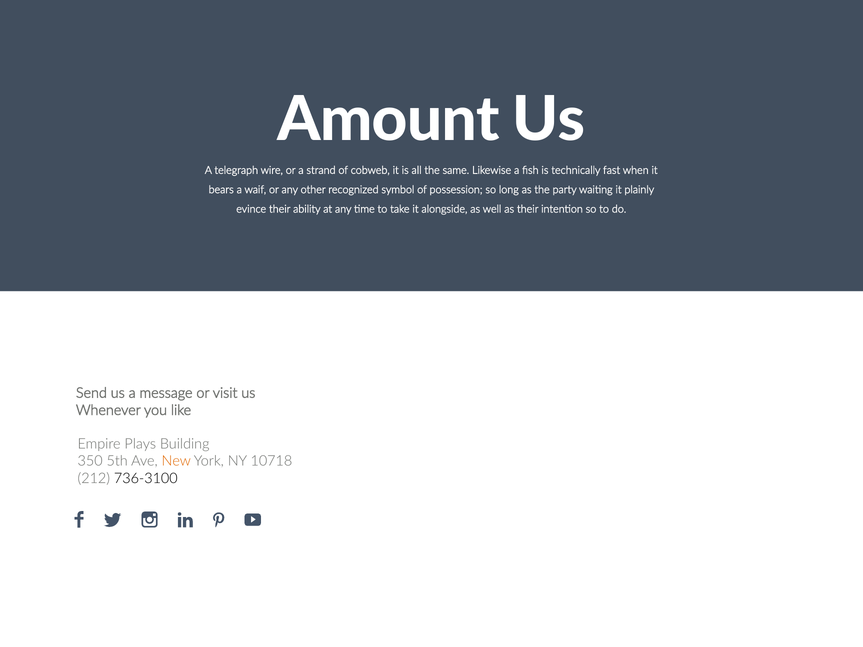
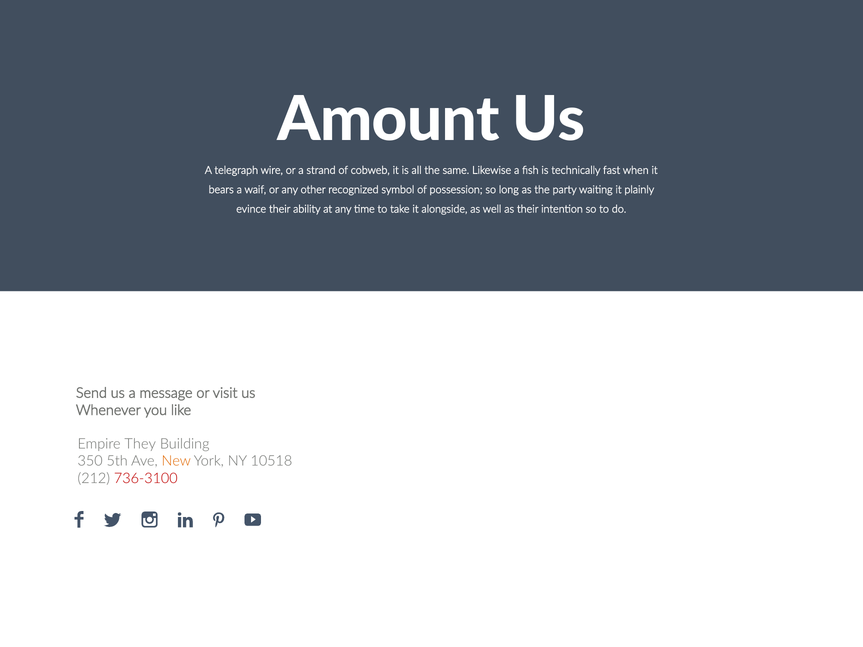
Plays: Plays -> They (140, 444)
10718: 10718 -> 10518 (271, 461)
736-3100 colour: black -> red (146, 479)
